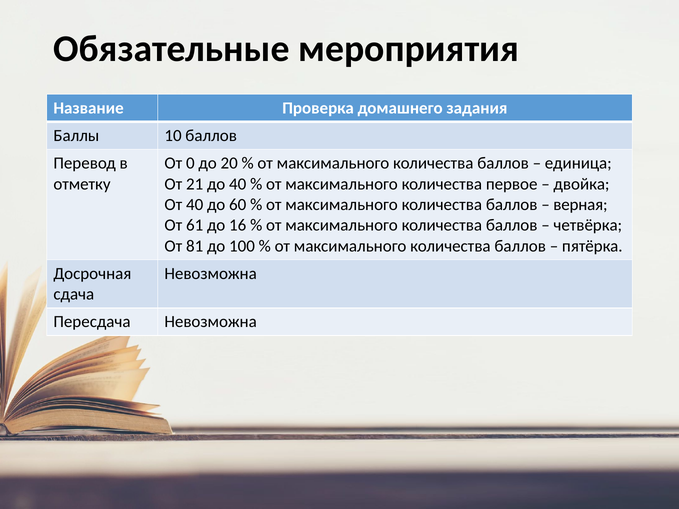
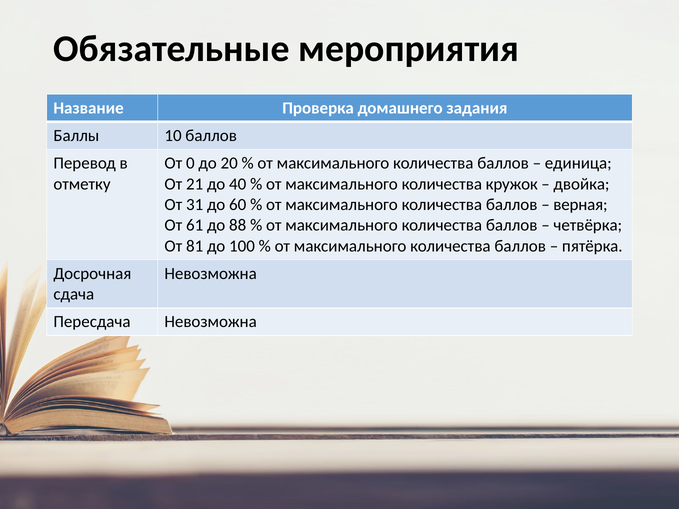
первое: первое -> кружок (512, 184)
От 40: 40 -> 31 (195, 205)
16: 16 -> 88 (238, 225)
